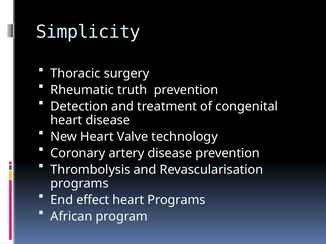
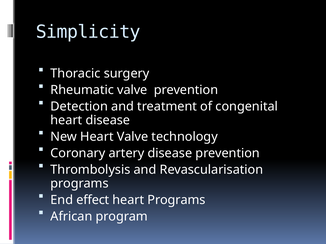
Rheumatic truth: truth -> valve (132, 90)
